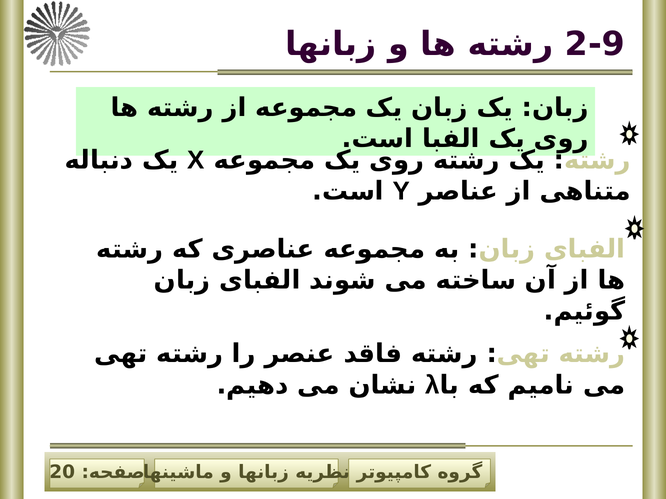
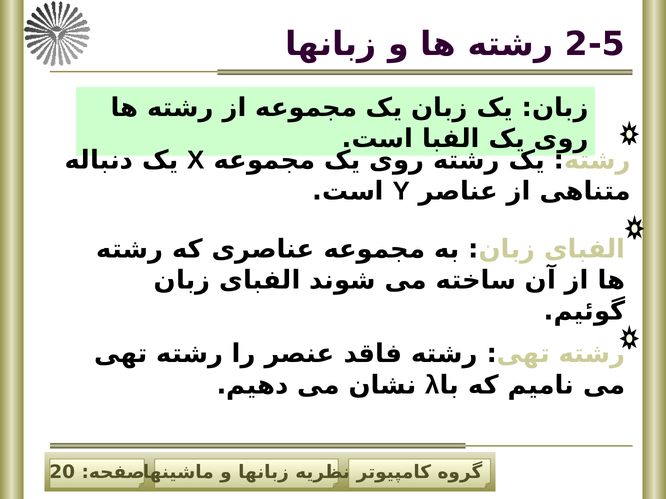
2-9: 2-9 -> 2-5 (595, 44)
